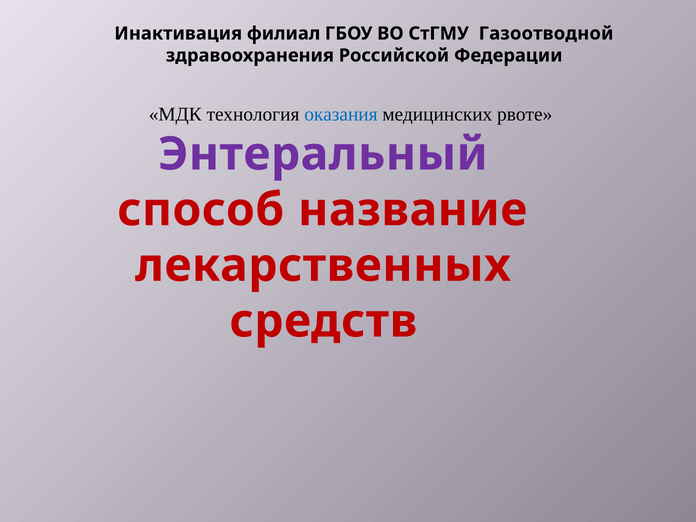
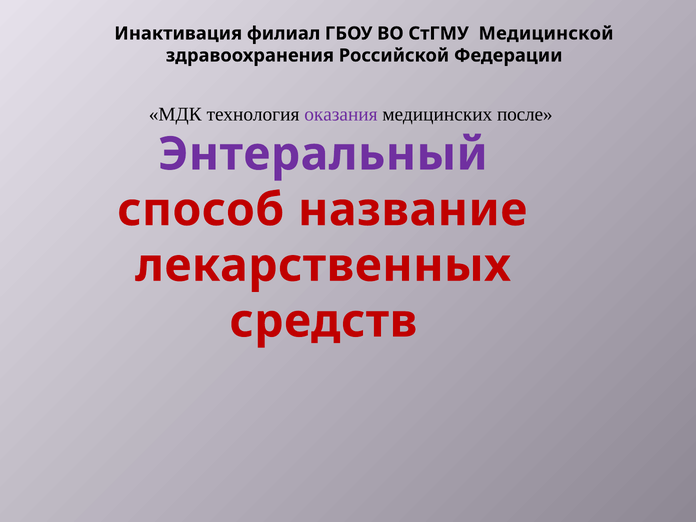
Газоотводной: Газоотводной -> Медицинской (546, 33)
оказания colour: blue -> purple (341, 114)
рвоте: рвоте -> после (525, 114)
